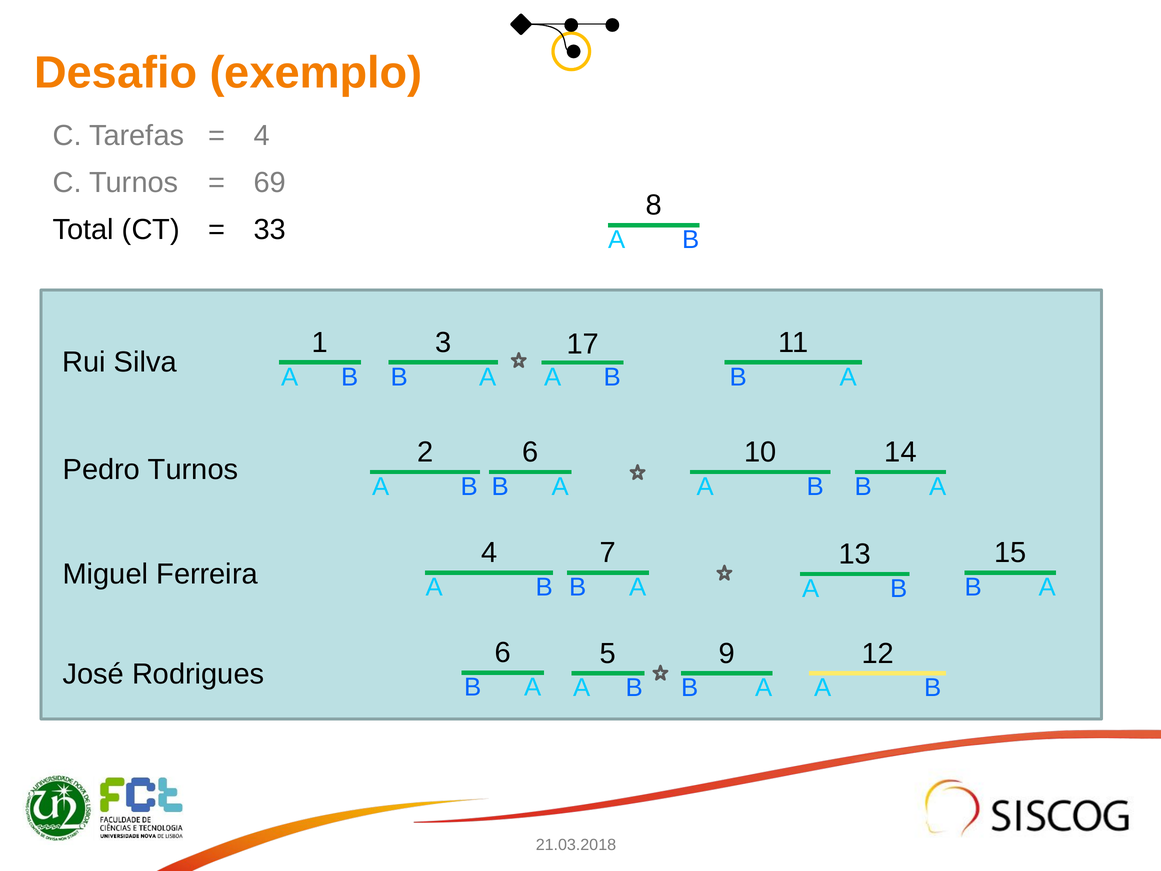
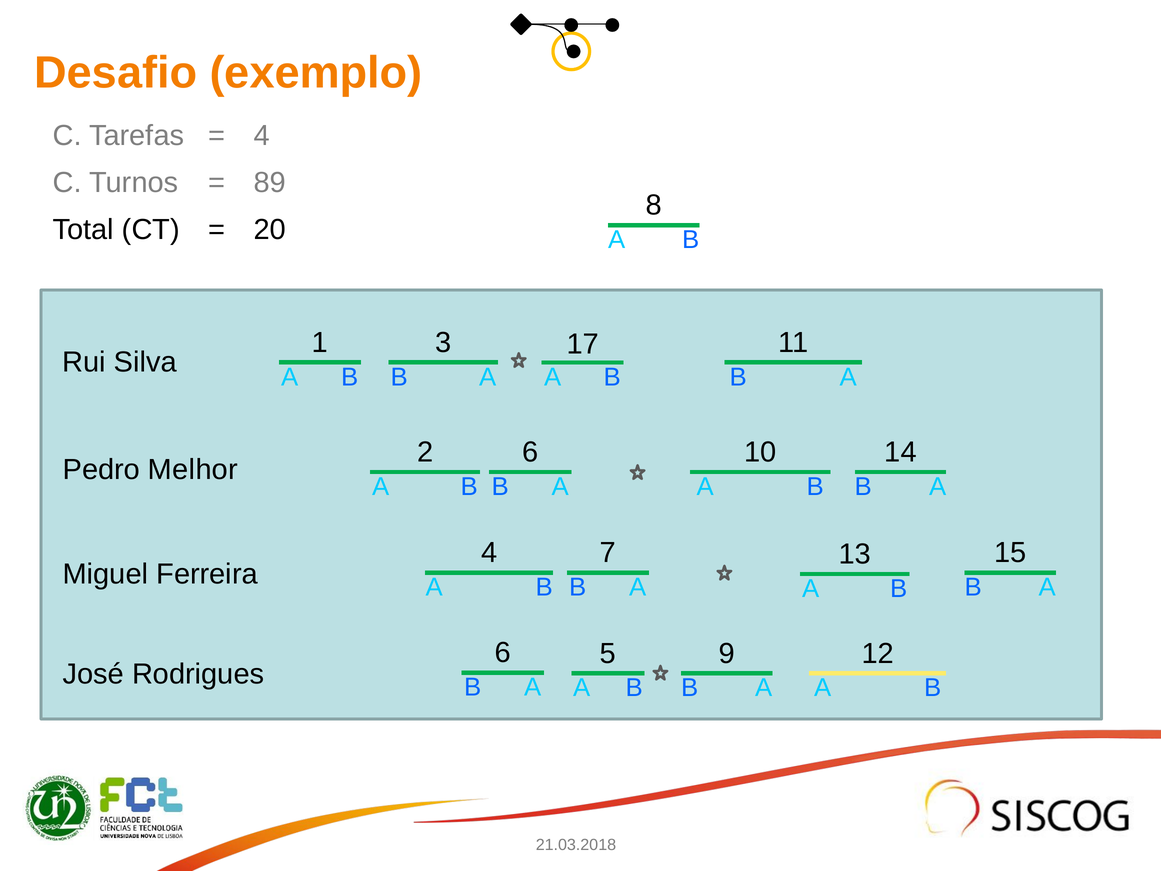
69: 69 -> 89 (270, 183)
33: 33 -> 20 (270, 230)
Pedro Turnos: Turnos -> Melhor (193, 470)
